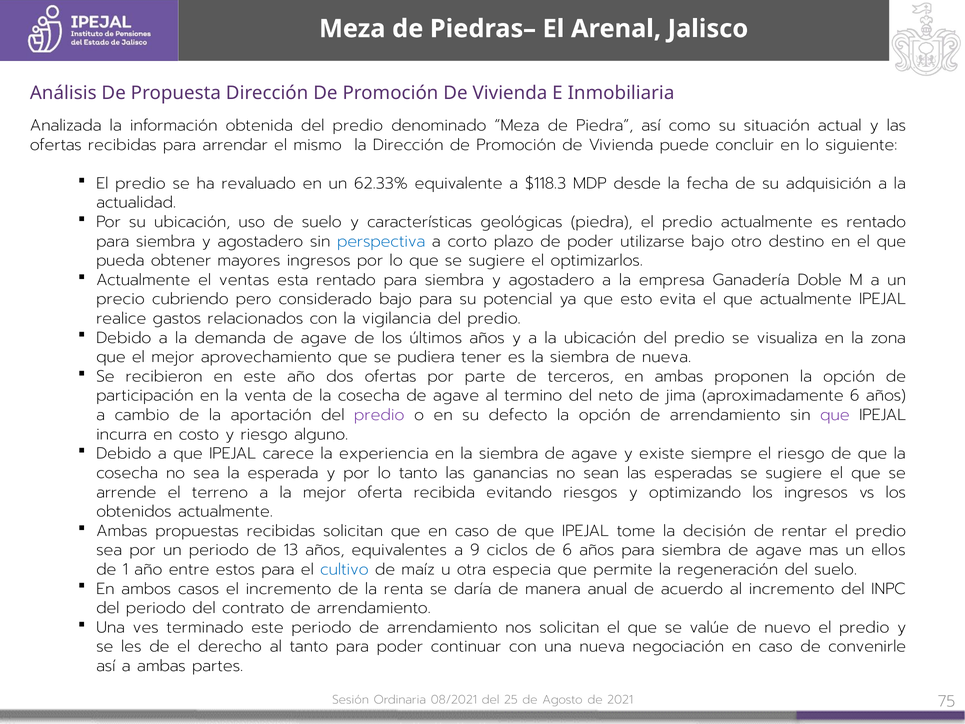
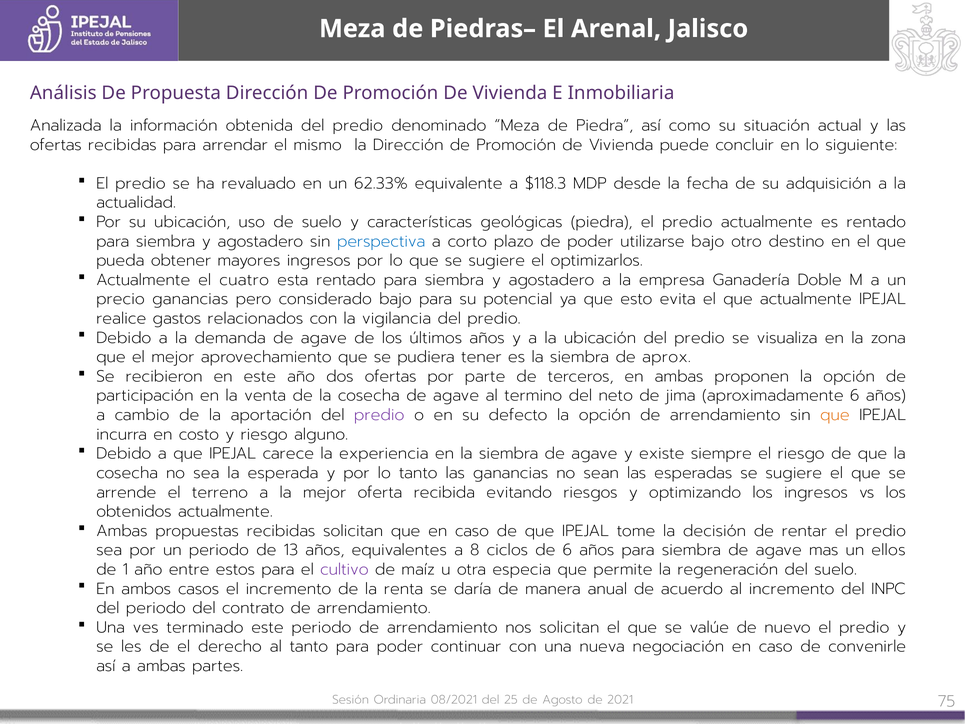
ventas: ventas -> cuatro (244, 280)
precio cubriendo: cubriendo -> ganancias (190, 299)
de nueva: nueva -> aprox (666, 357)
que colour: purple -> orange (835, 415)
9: 9 -> 8 (475, 550)
cultivo colour: blue -> purple (344, 569)
